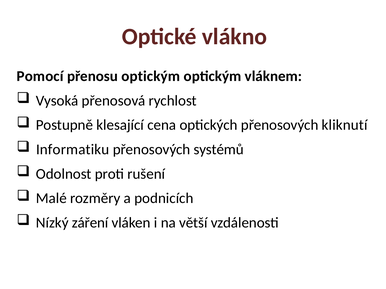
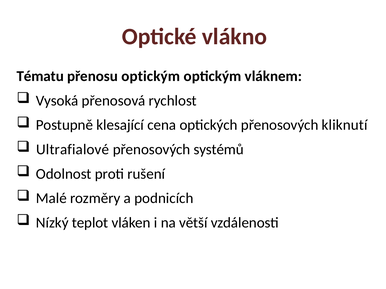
Pomocí: Pomocí -> Tématu (40, 76)
Informatiku: Informatiku -> Ultrafialové (73, 150)
záření: záření -> teplot (90, 223)
